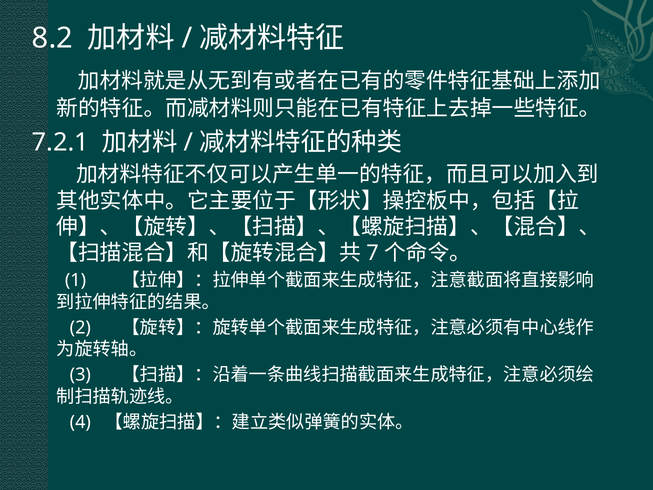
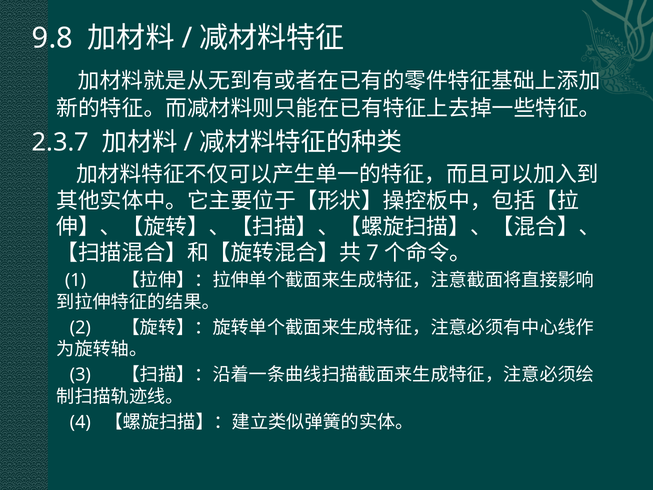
8.2: 8.2 -> 9.8 (52, 38)
7.2.1: 7.2.1 -> 2.3.7 (60, 142)
